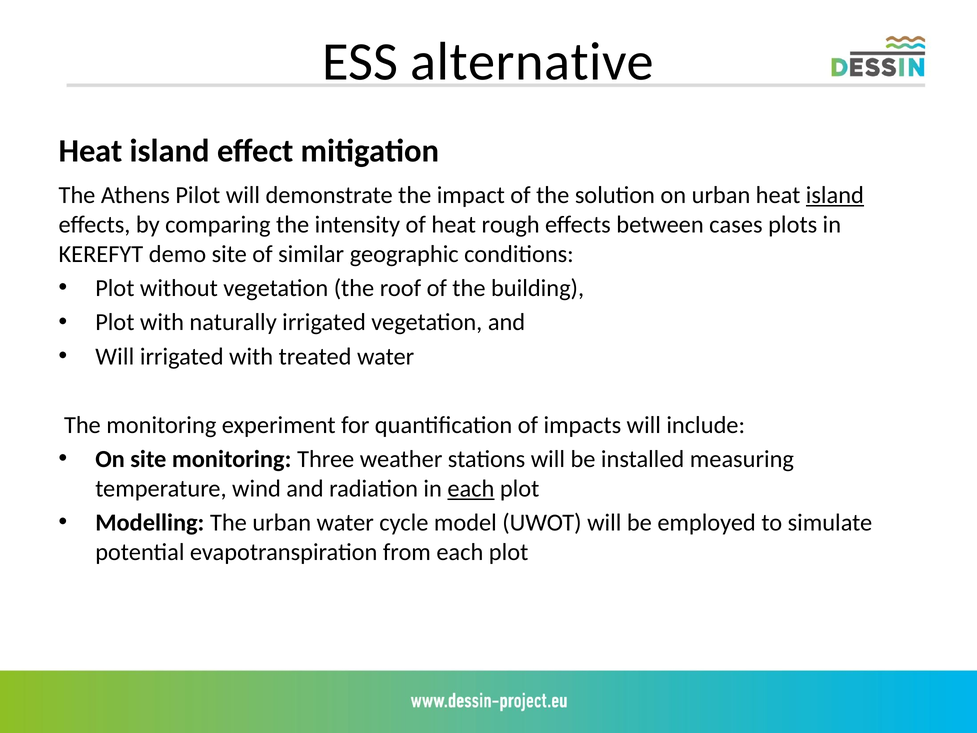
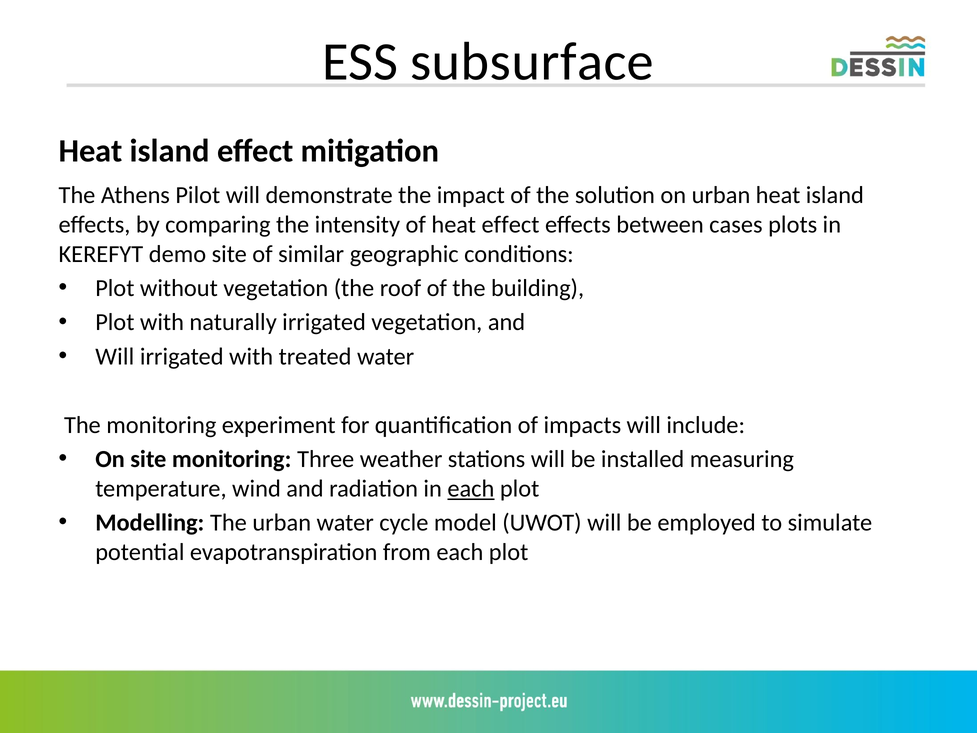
alternative: alternative -> subsurface (532, 62)
island underline: present -> none (835, 195)
heat rough: rough -> effect (511, 225)
